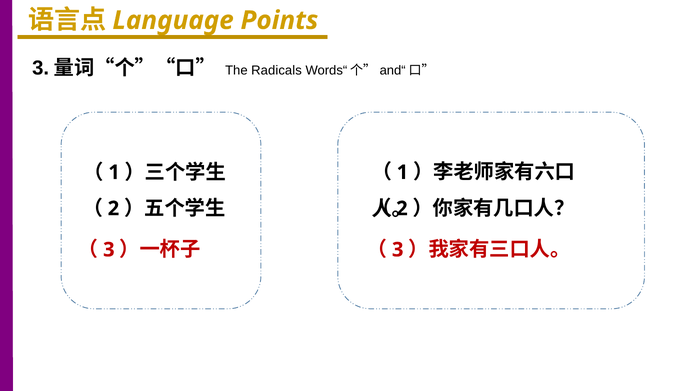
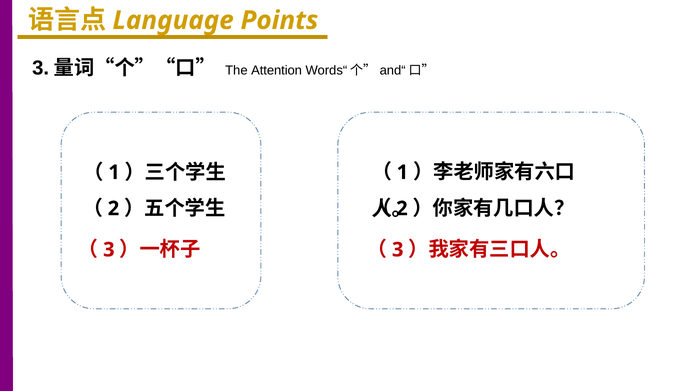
Radicals: Radicals -> Attention (277, 71)
